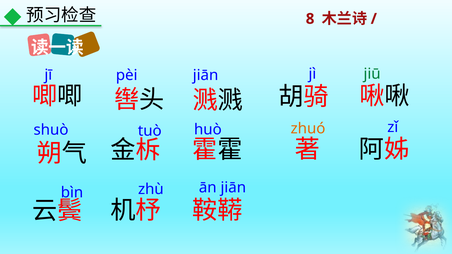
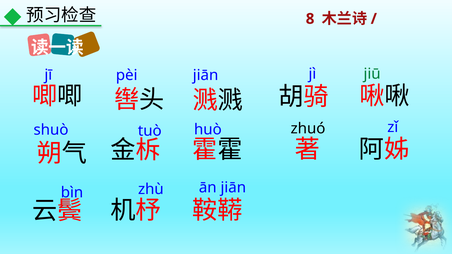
zhuó colour: orange -> black (308, 129)
